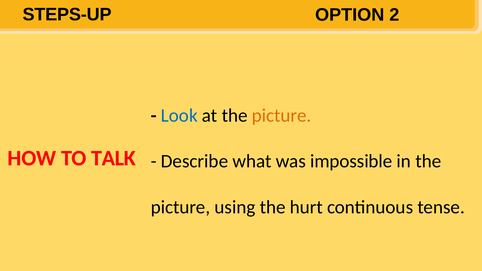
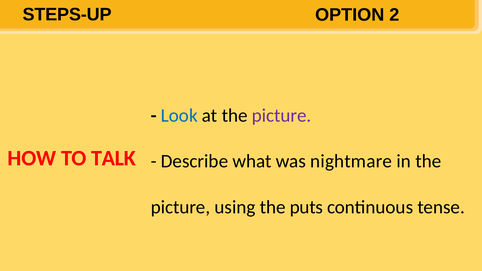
picture colour: orange -> purple (282, 116)
impossible: impossible -> nightmare (351, 161)
hurt: hurt -> puts (306, 207)
